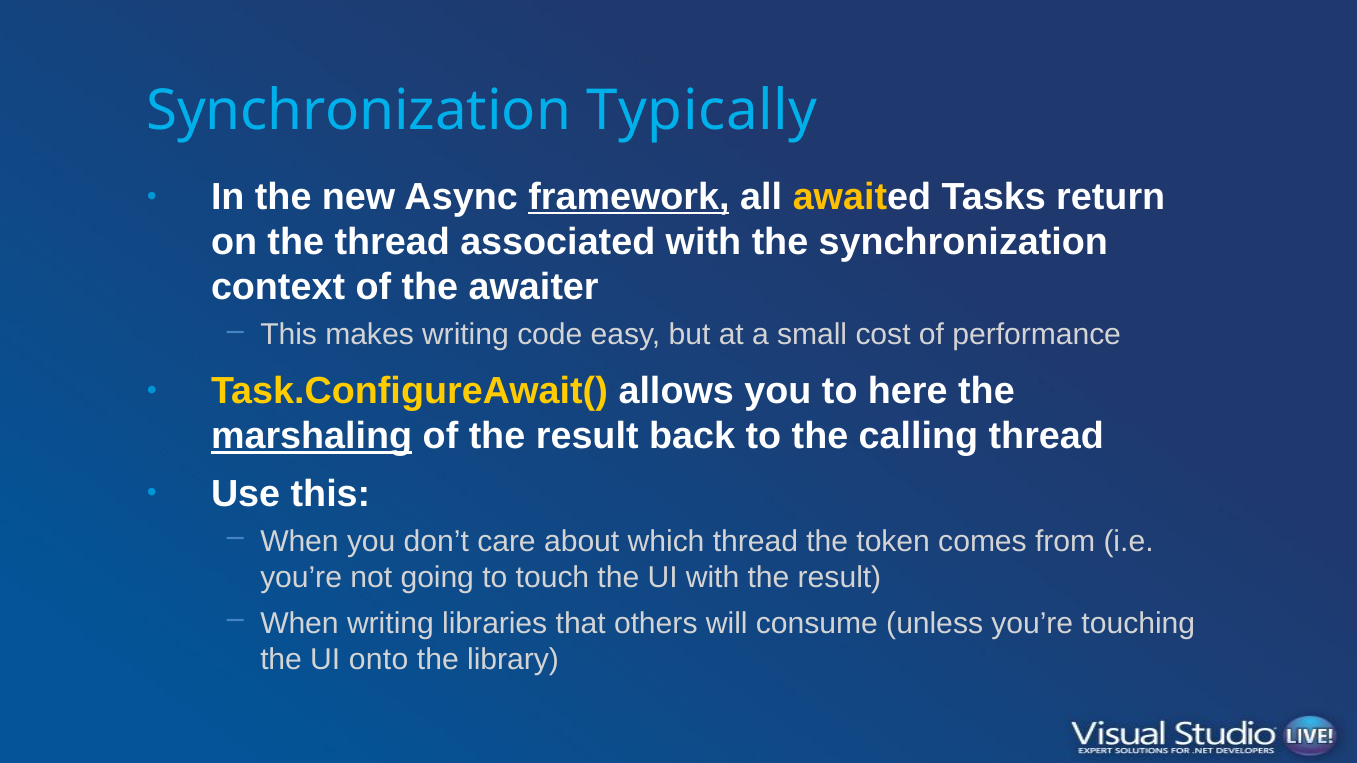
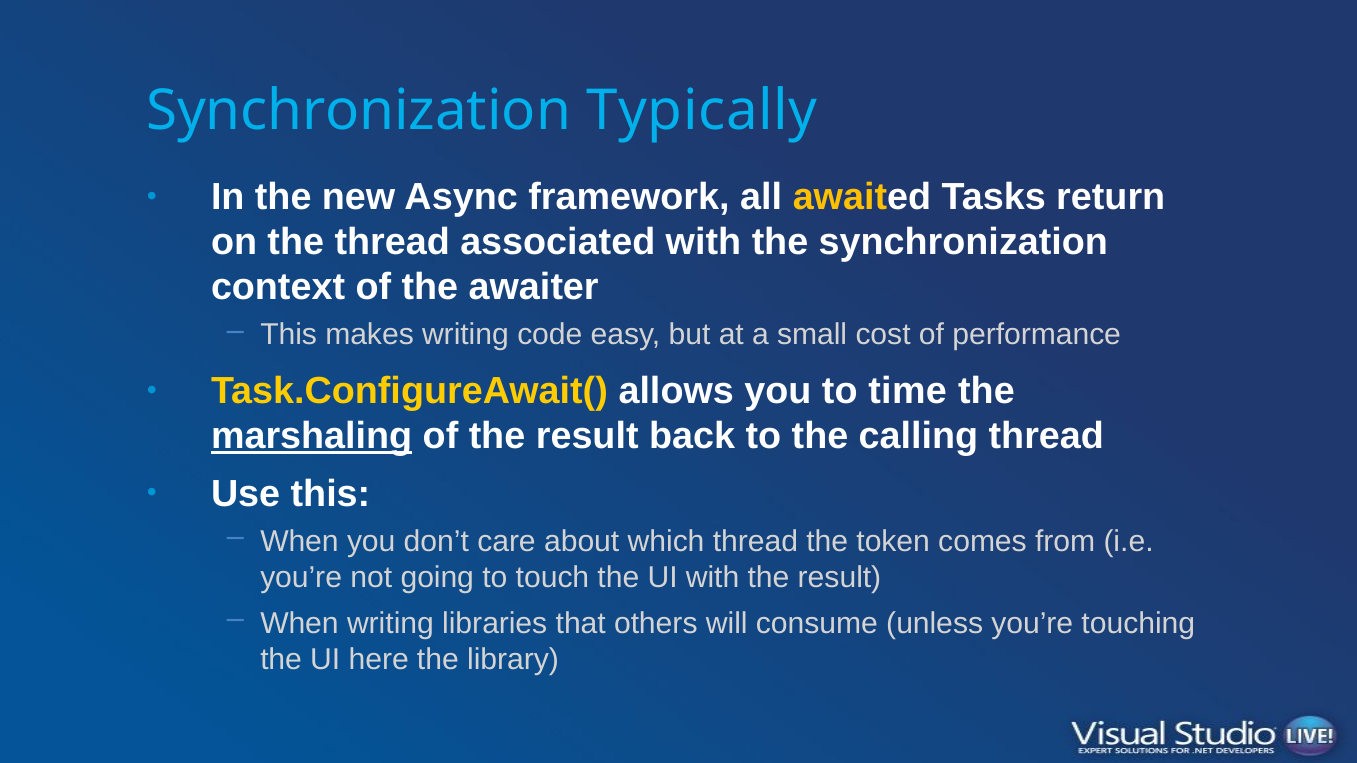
framework underline: present -> none (629, 197)
here: here -> time (908, 391)
onto: onto -> here (379, 660)
